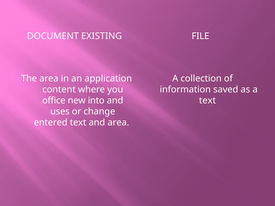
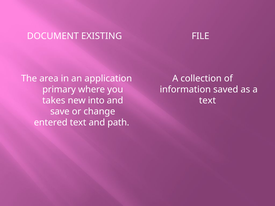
content: content -> primary (59, 90)
office: office -> takes (54, 101)
uses: uses -> save (60, 112)
and area: area -> path (118, 123)
